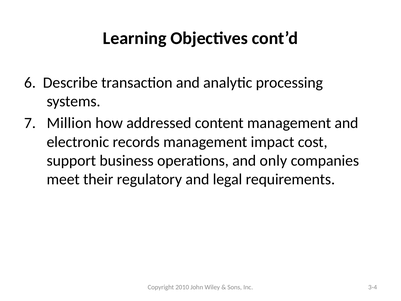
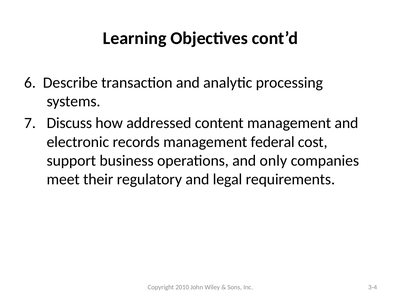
Million: Million -> Discuss (69, 123)
impact: impact -> federal (273, 142)
